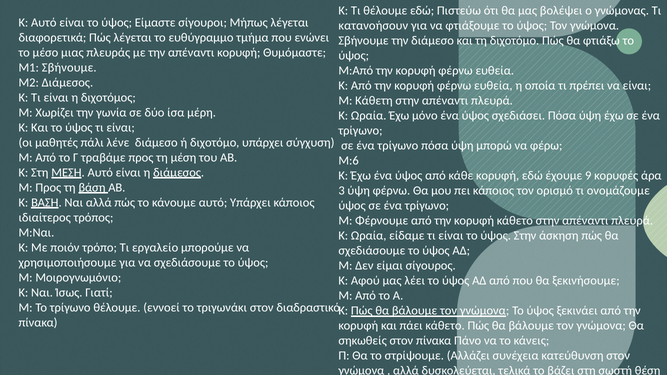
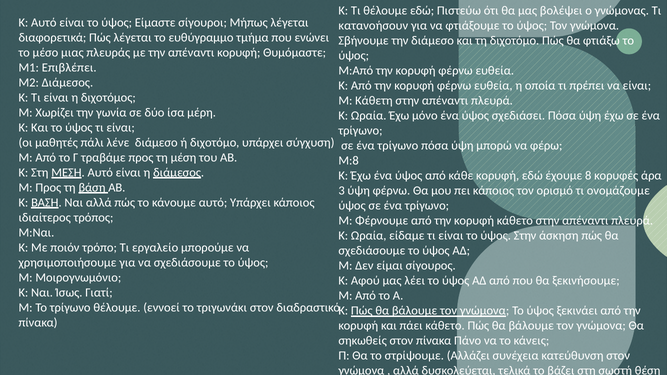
Μ1 Σβήνουμε: Σβήνουμε -> Επιβλέπει (69, 67)
Μ:6: Μ:6 -> Μ:8 (349, 161)
9: 9 -> 8 (588, 176)
